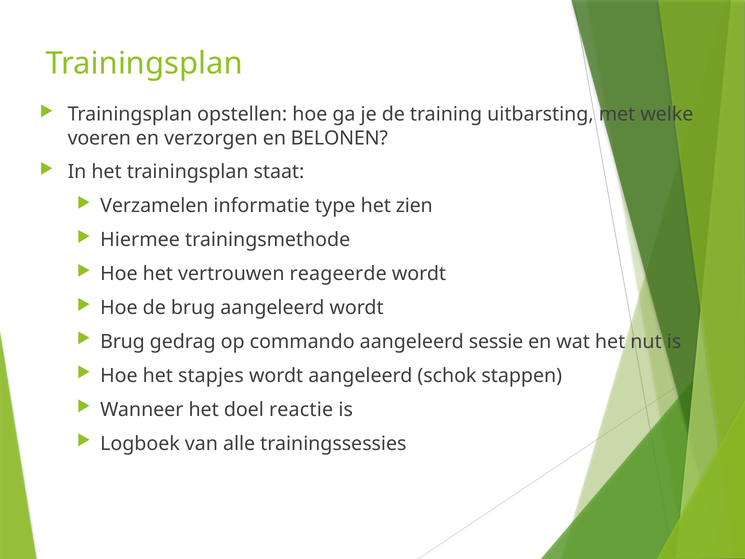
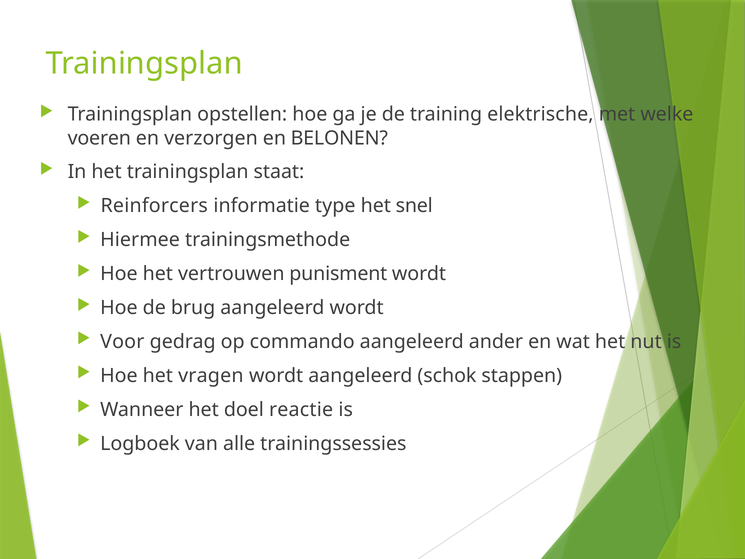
uitbarsting: uitbarsting -> elektrische (540, 114)
Verzamelen: Verzamelen -> Reinforcers (154, 206)
zien: zien -> snel (414, 206)
reageerde: reageerde -> punisment (338, 274)
Brug: Brug -> Voor (122, 342)
sessie: sessie -> ander (496, 342)
stapjes: stapjes -> vragen (211, 376)
